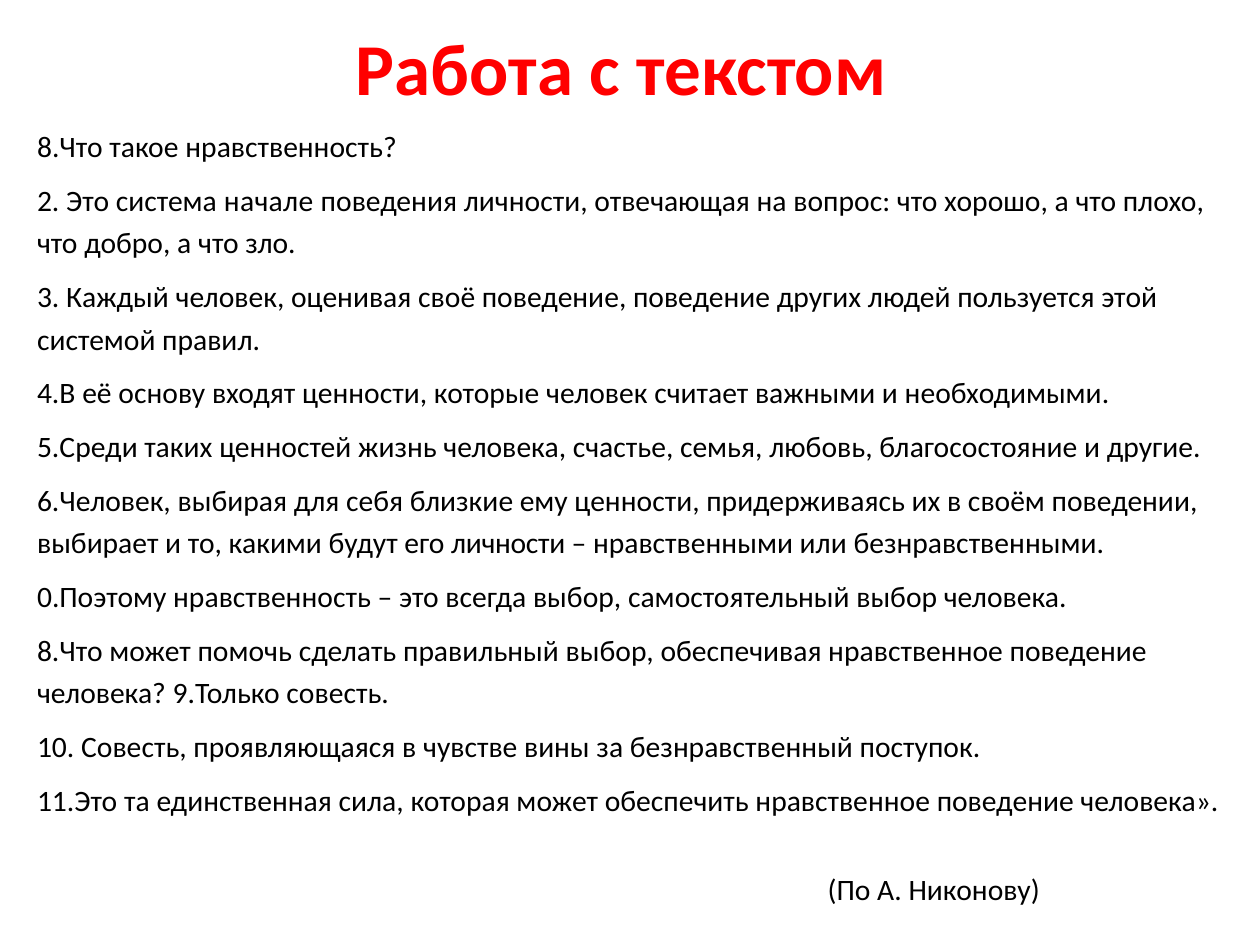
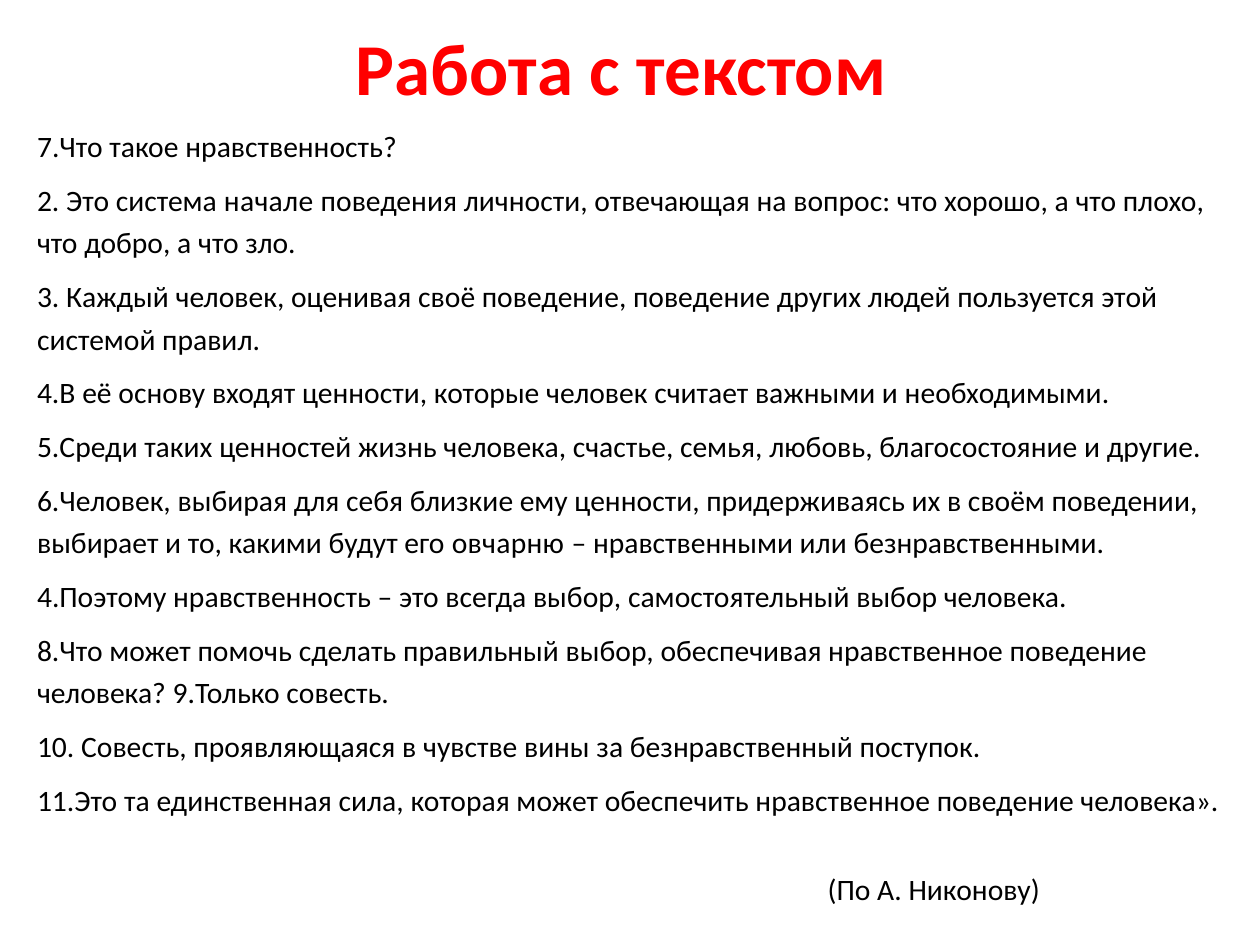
8.Что: 8.Что -> 7.Что (70, 148)
его личности: личности -> овчарню (508, 544)
0.Поэтому: 0.Поэтому -> 4.Поэтому (102, 598)
